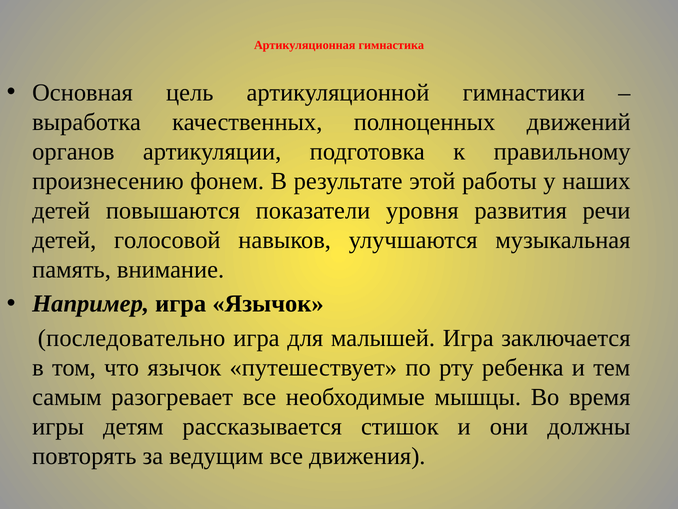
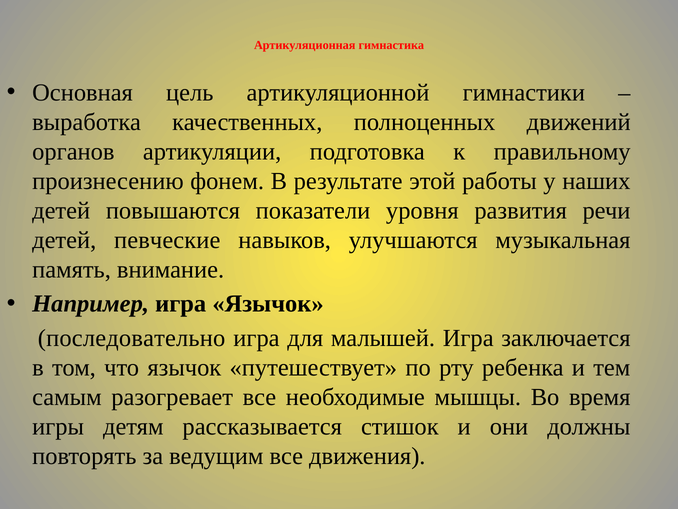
голосовой: голосовой -> певческие (167, 240)
